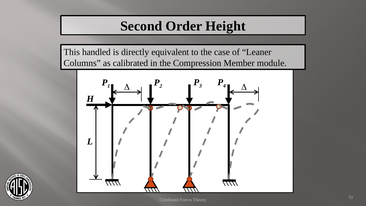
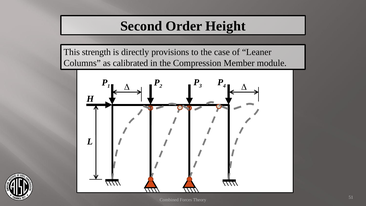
handled: handled -> strength (96, 52)
equivalent: equivalent -> provisions (170, 52)
